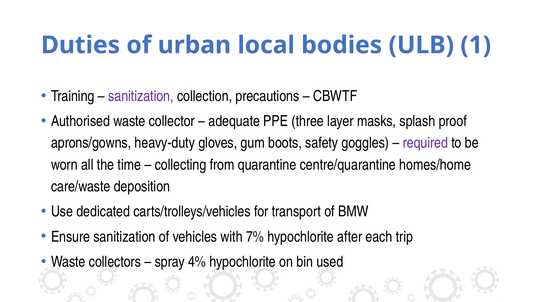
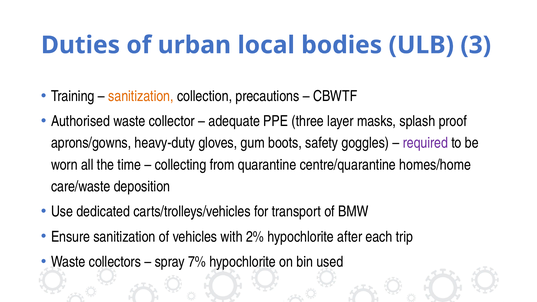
1: 1 -> 3 (476, 45)
sanitization colour: purple -> orange (141, 96)
7%: 7% -> 2% (255, 237)
4%: 4% -> 7% (197, 262)
